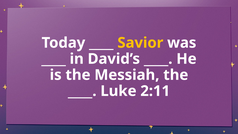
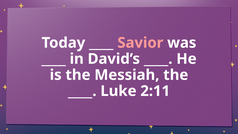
Savior colour: yellow -> pink (140, 43)
